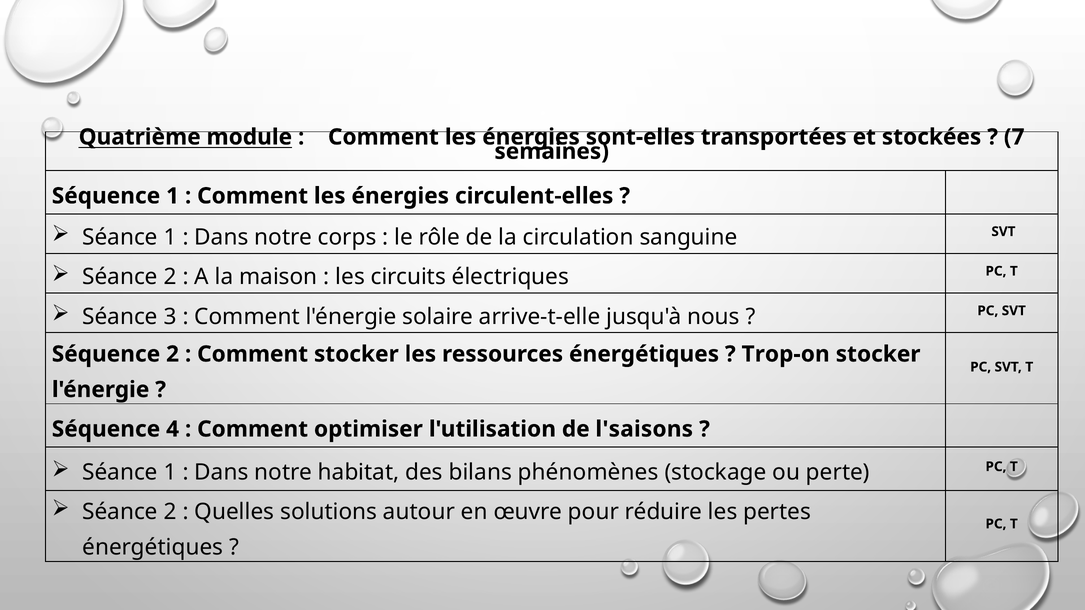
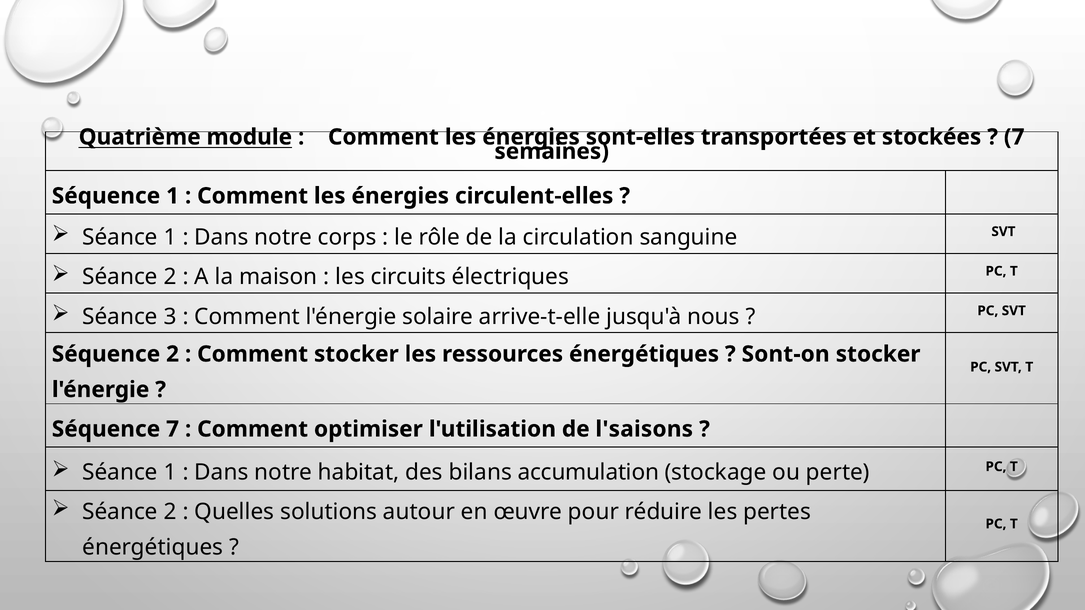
Trop-on: Trop-on -> Sont-on (786, 354)
Séquence 4: 4 -> 7 (173, 429)
phénomènes: phénomènes -> accumulation (588, 473)
